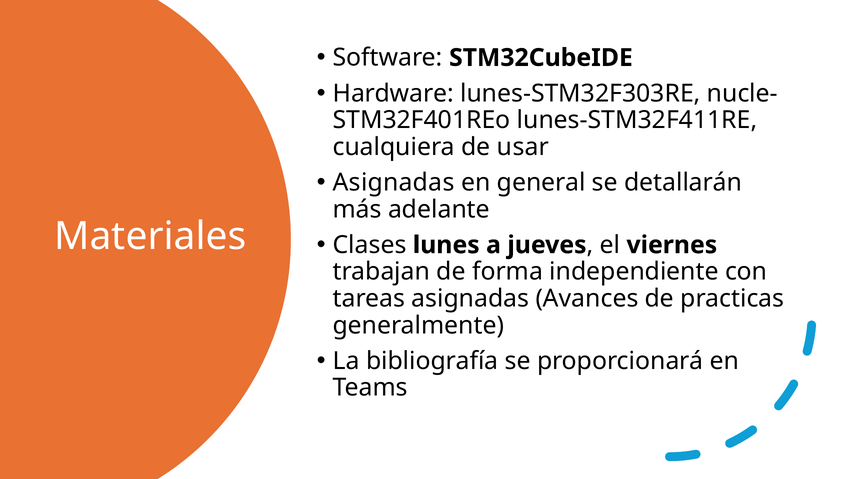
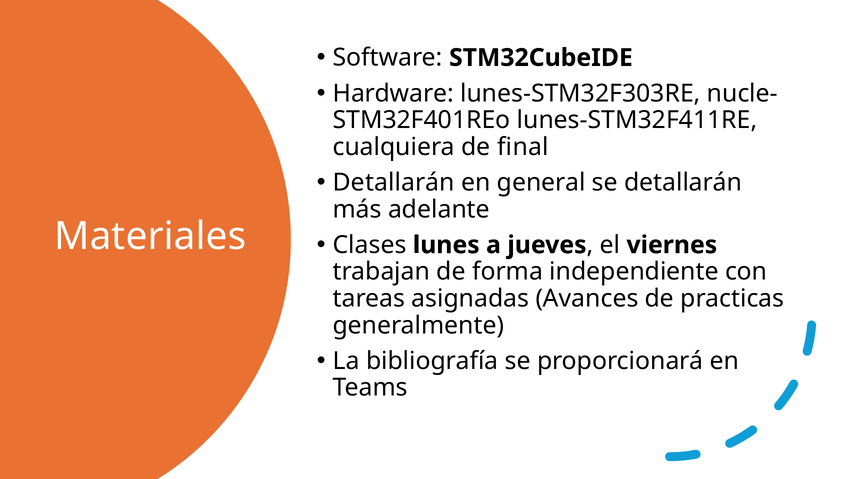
usar: usar -> final (523, 147)
Asignadas: Asignadas -> Detallarán (394, 182)
